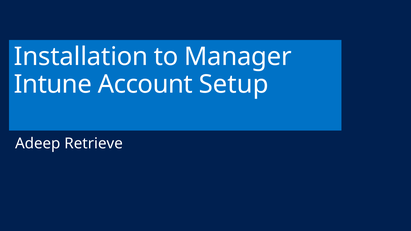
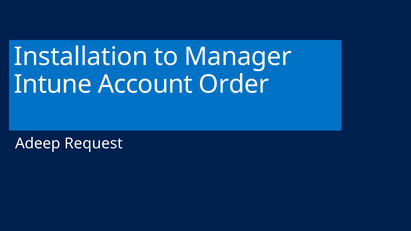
Setup: Setup -> Order (234, 85)
Retrieve: Retrieve -> Request (94, 144)
